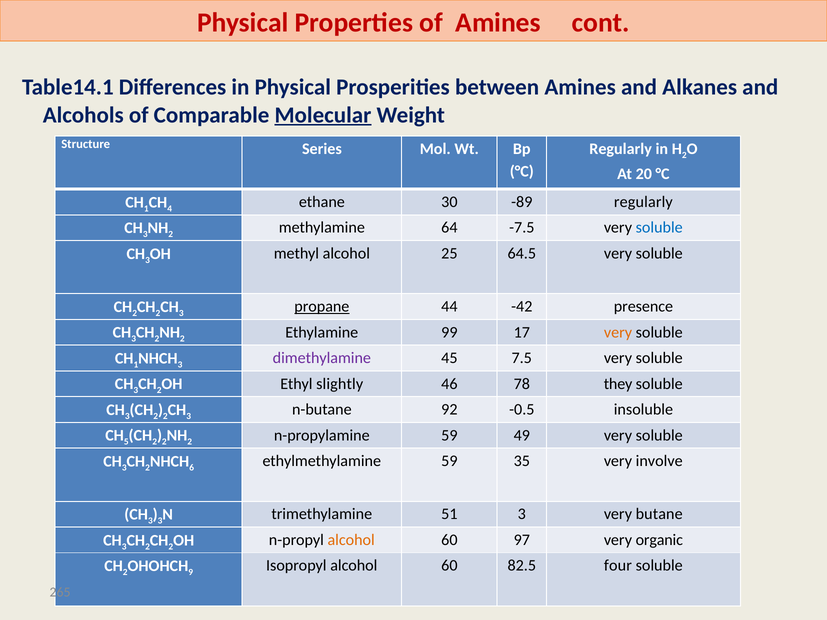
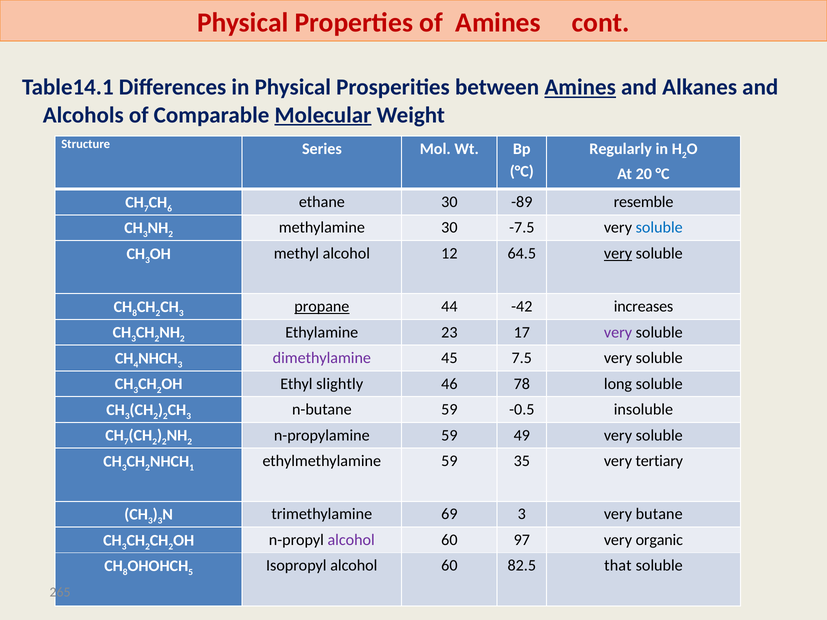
Amines underline: none -> present (580, 87)
1: 1 -> 7 (146, 209)
4: 4 -> 6 (170, 209)
-89 regularly: regularly -> resemble (644, 202)
methylamine 64: 64 -> 30 (449, 228)
25: 25 -> 12 (449, 254)
very underline: none -> present (618, 254)
2: 2 -> 8 (135, 313)
presence: presence -> increases (644, 307)
99: 99 -> 23 (449, 332)
very colour: orange -> purple (618, 332)
1: 1 -> 4 (136, 365)
they: they -> long (618, 384)
n-butane 92: 92 -> 59 (449, 410)
5: 5 -> 7 (126, 442)
6: 6 -> 1 (192, 468)
involve: involve -> tertiary (659, 461)
51: 51 -> 69 (449, 514)
alcohol colour: orange -> purple (351, 540)
2: 2 -> 8 (125, 572)
9: 9 -> 5 (191, 572)
four: four -> that (618, 566)
